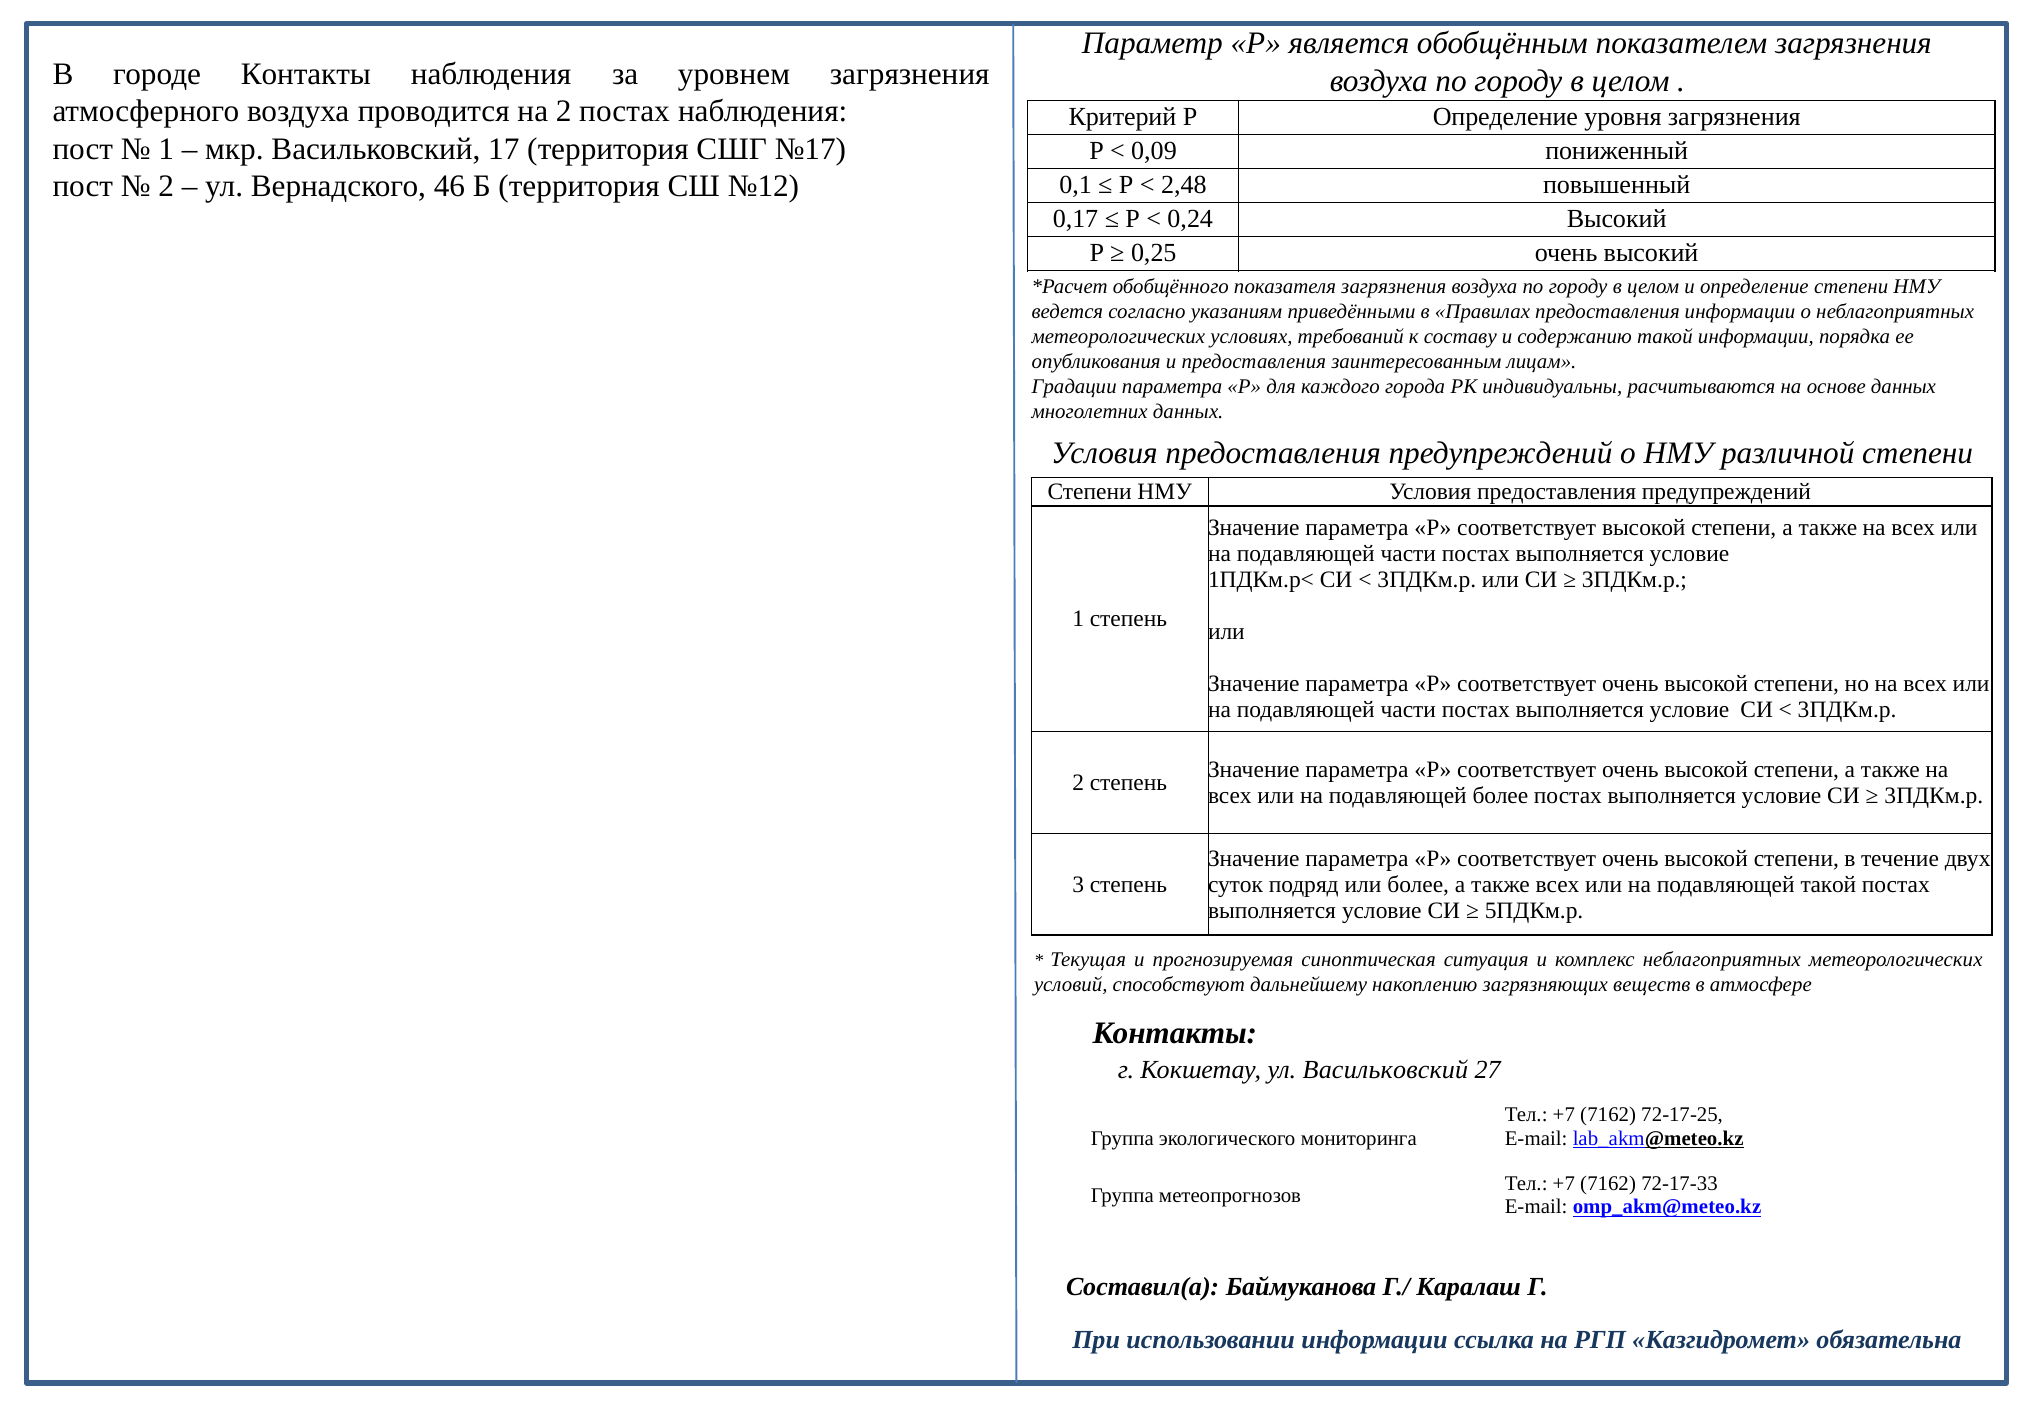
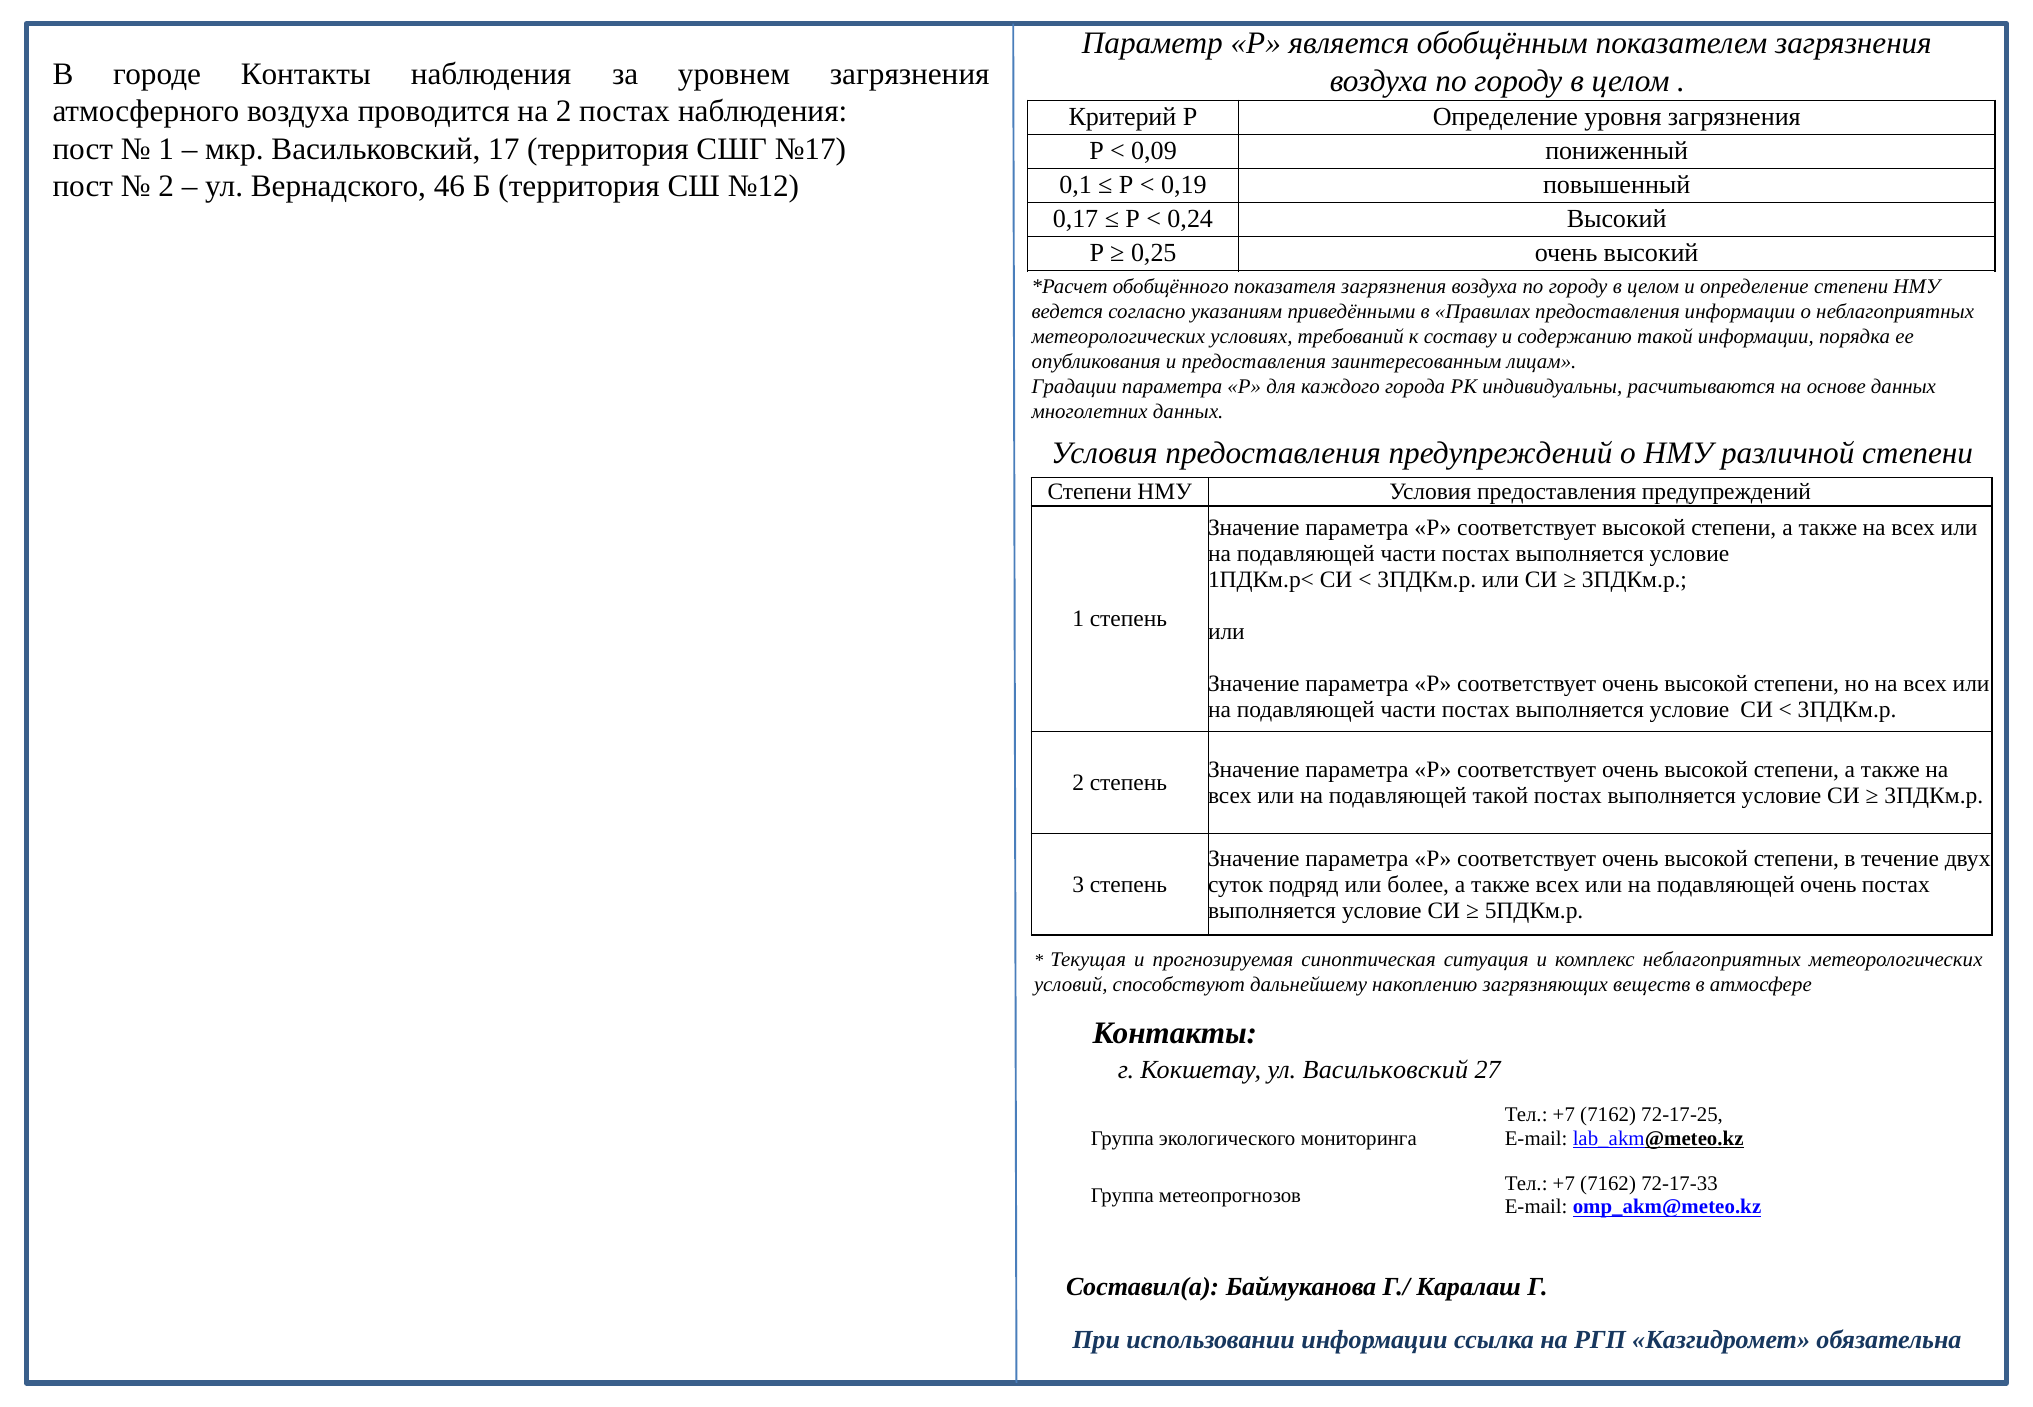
2,48: 2,48 -> 0,19 (1184, 185)
подавляющей более: более -> такой (1500, 796)
подавляющей такой: такой -> очень (1828, 885)
